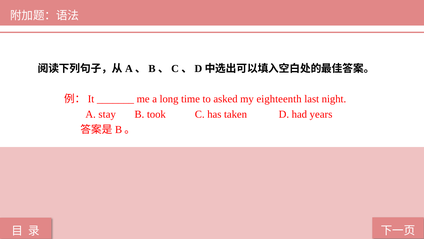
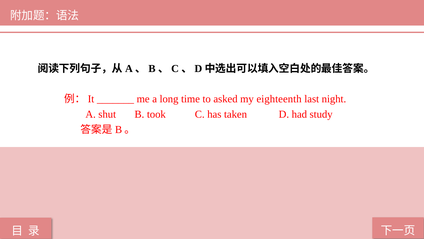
stay: stay -> shut (107, 114)
years: years -> study (321, 114)
